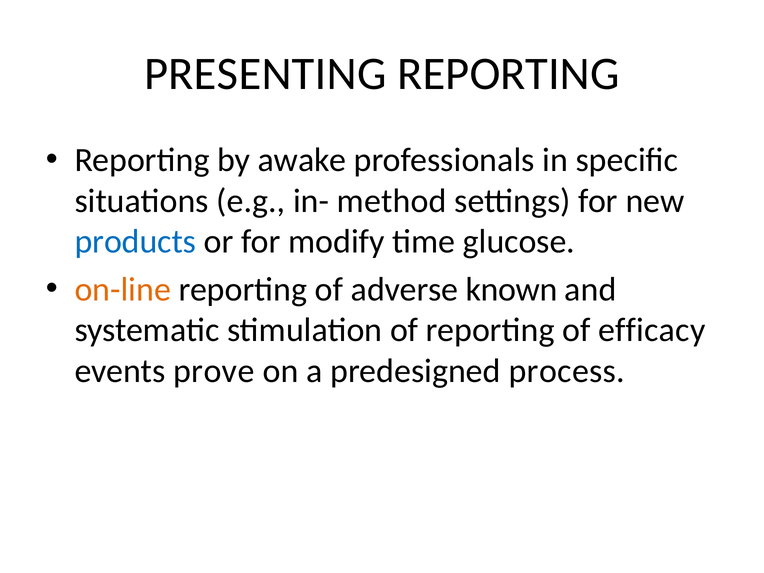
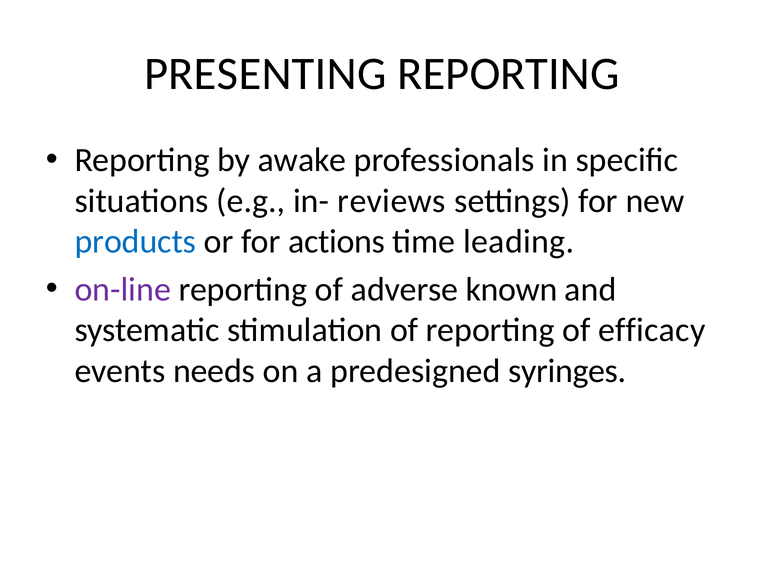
method: method -> reviews (392, 201)
modify: modify -> actions (337, 242)
glucose: glucose -> leading (519, 242)
on-line colour: orange -> purple (123, 289)
prove: prove -> needs (214, 371)
process: process -> syringes (567, 371)
